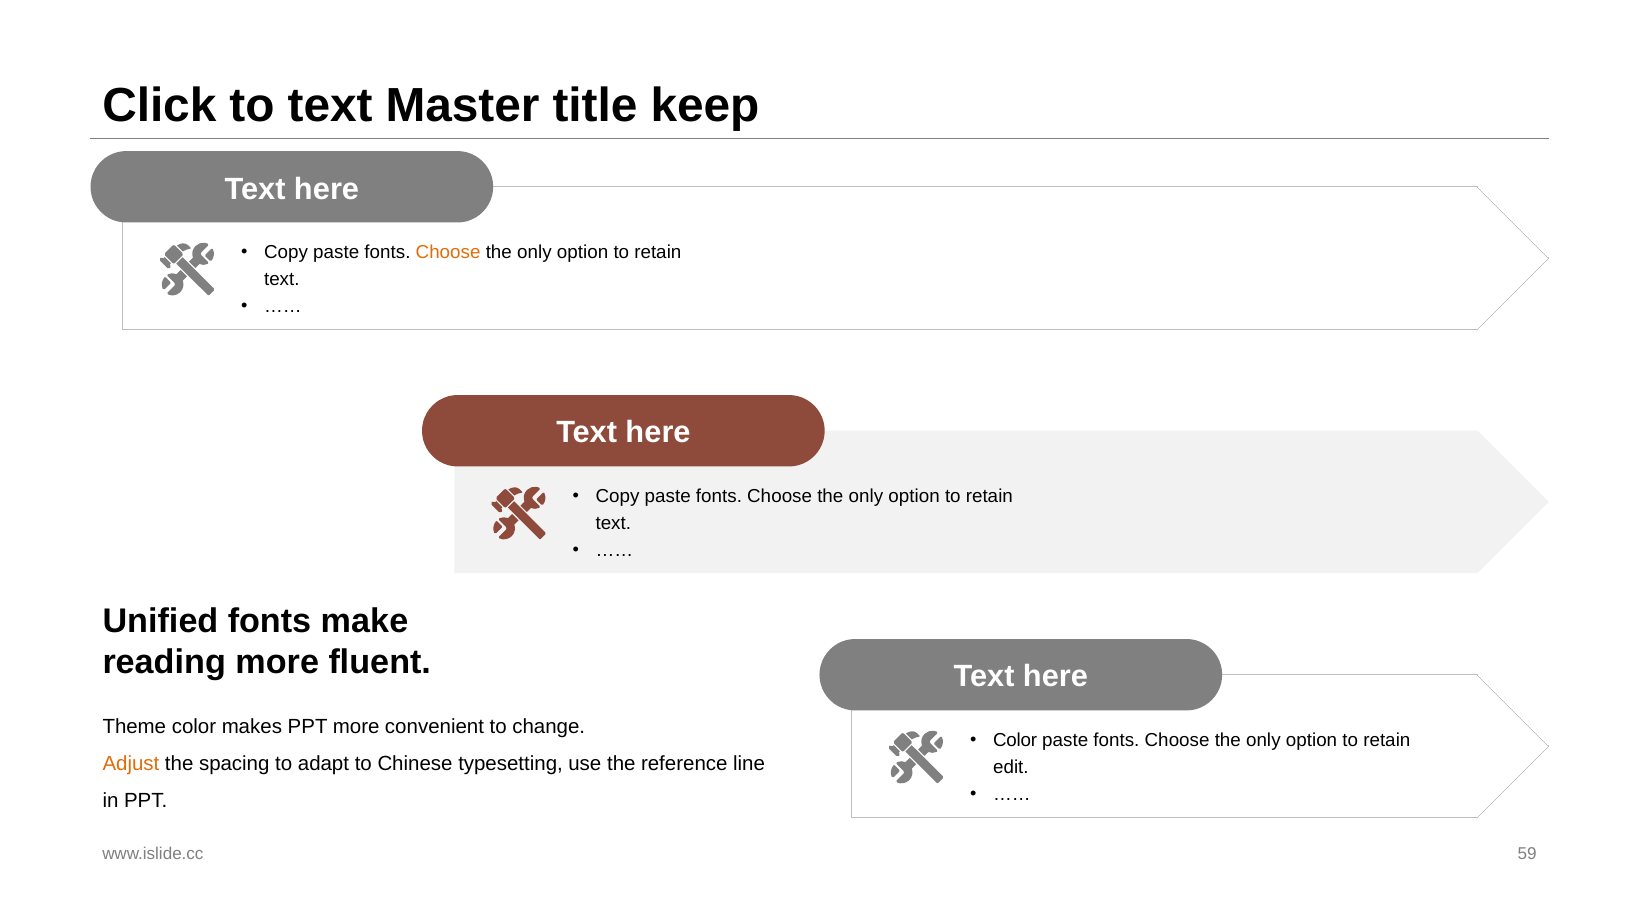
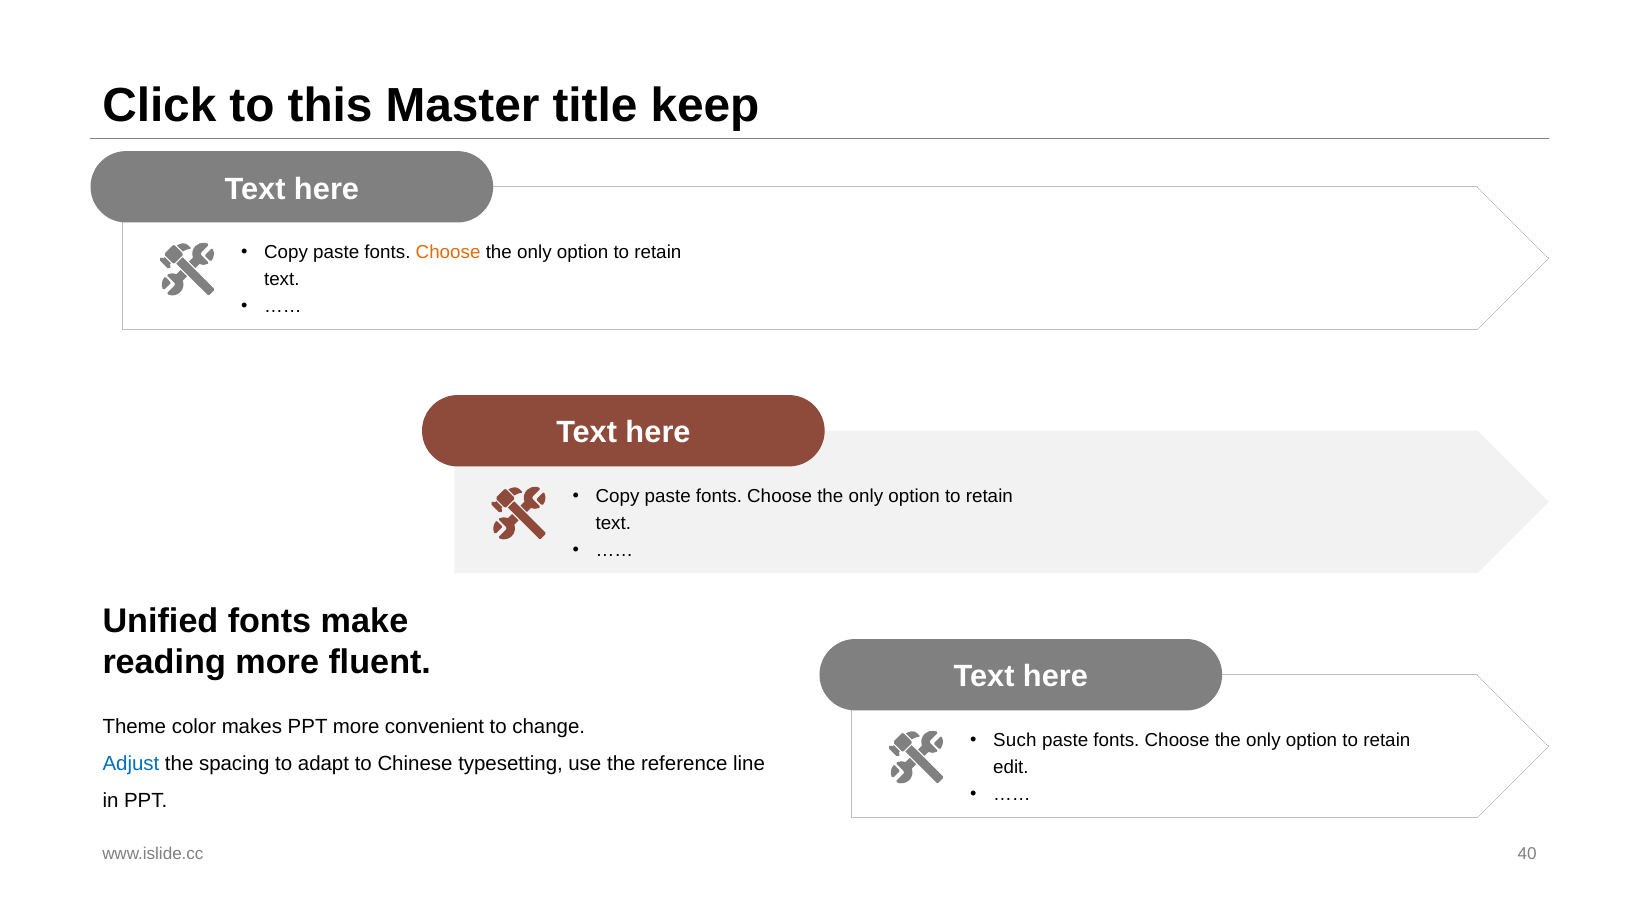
to text: text -> this (330, 106)
Color: Color -> Such (1015, 740)
Adjust colour: orange -> blue (131, 764)
59: 59 -> 40 (1527, 854)
